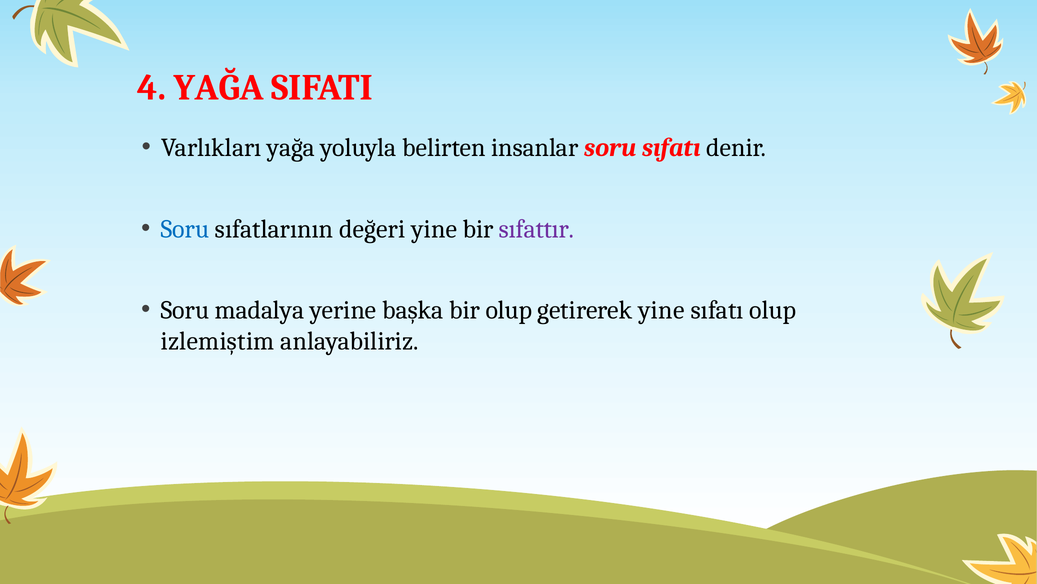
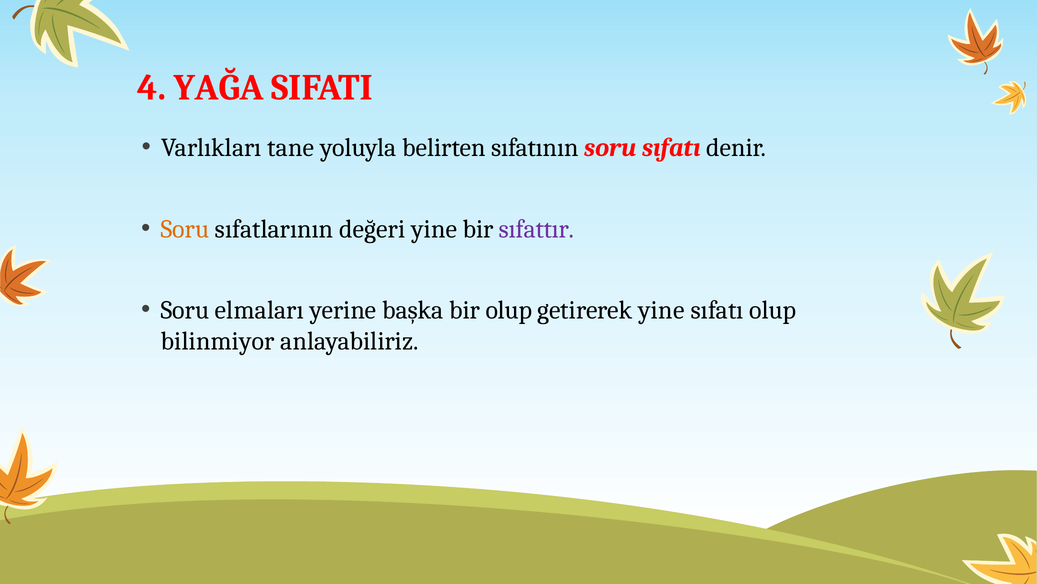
Varlıkları yağa: yağa -> tane (291, 148)
insanlar: insanlar -> sıfatının (535, 148)
Soru colour: blue -> orange (185, 229)
madalya: madalya -> elmaları (259, 310)
izlemiştim: izlemiştim -> bilinmiyor (218, 341)
